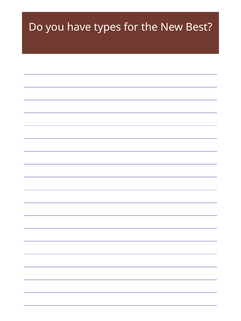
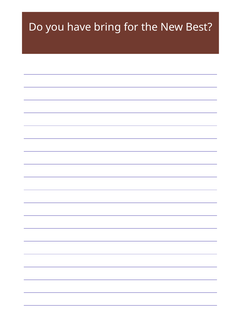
types: types -> bring (107, 27)
